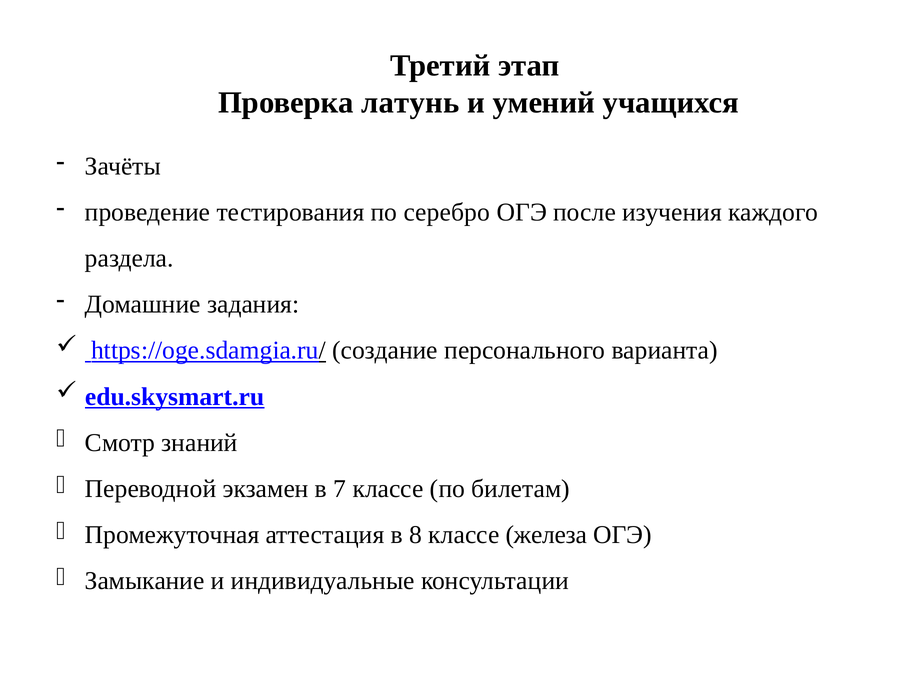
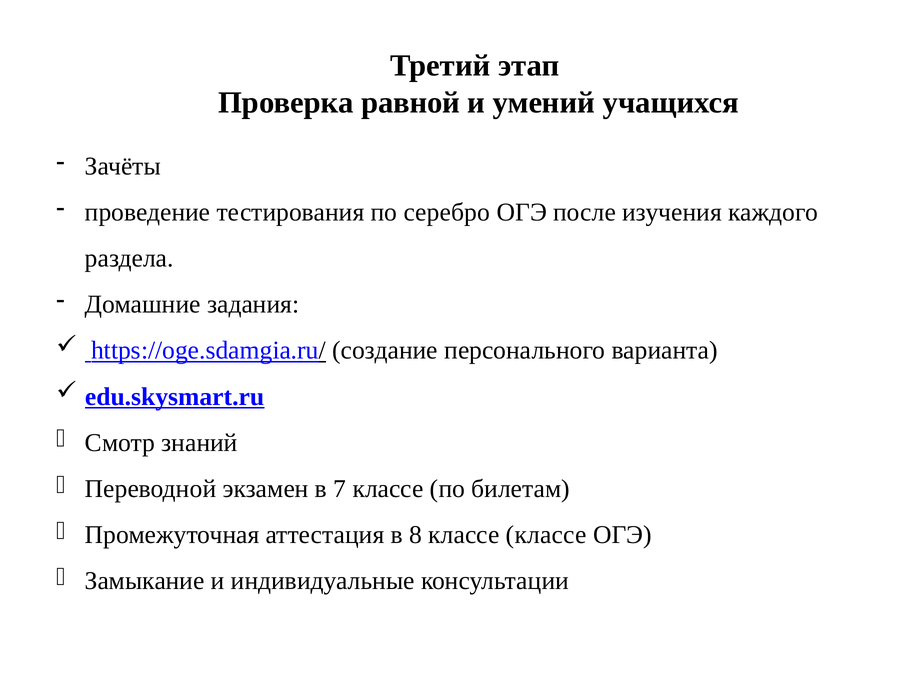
латунь: латунь -> равной (411, 103)
классе железа: железа -> классе (546, 535)
